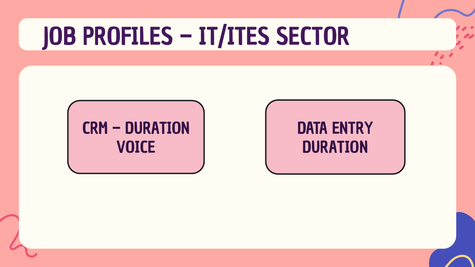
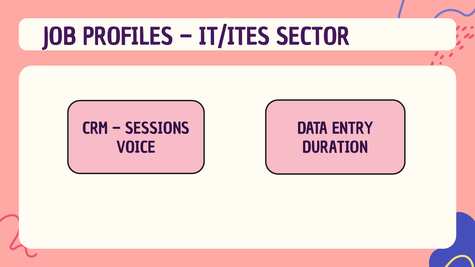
DURATION: DURATION -> SESSIONS (157, 129)
